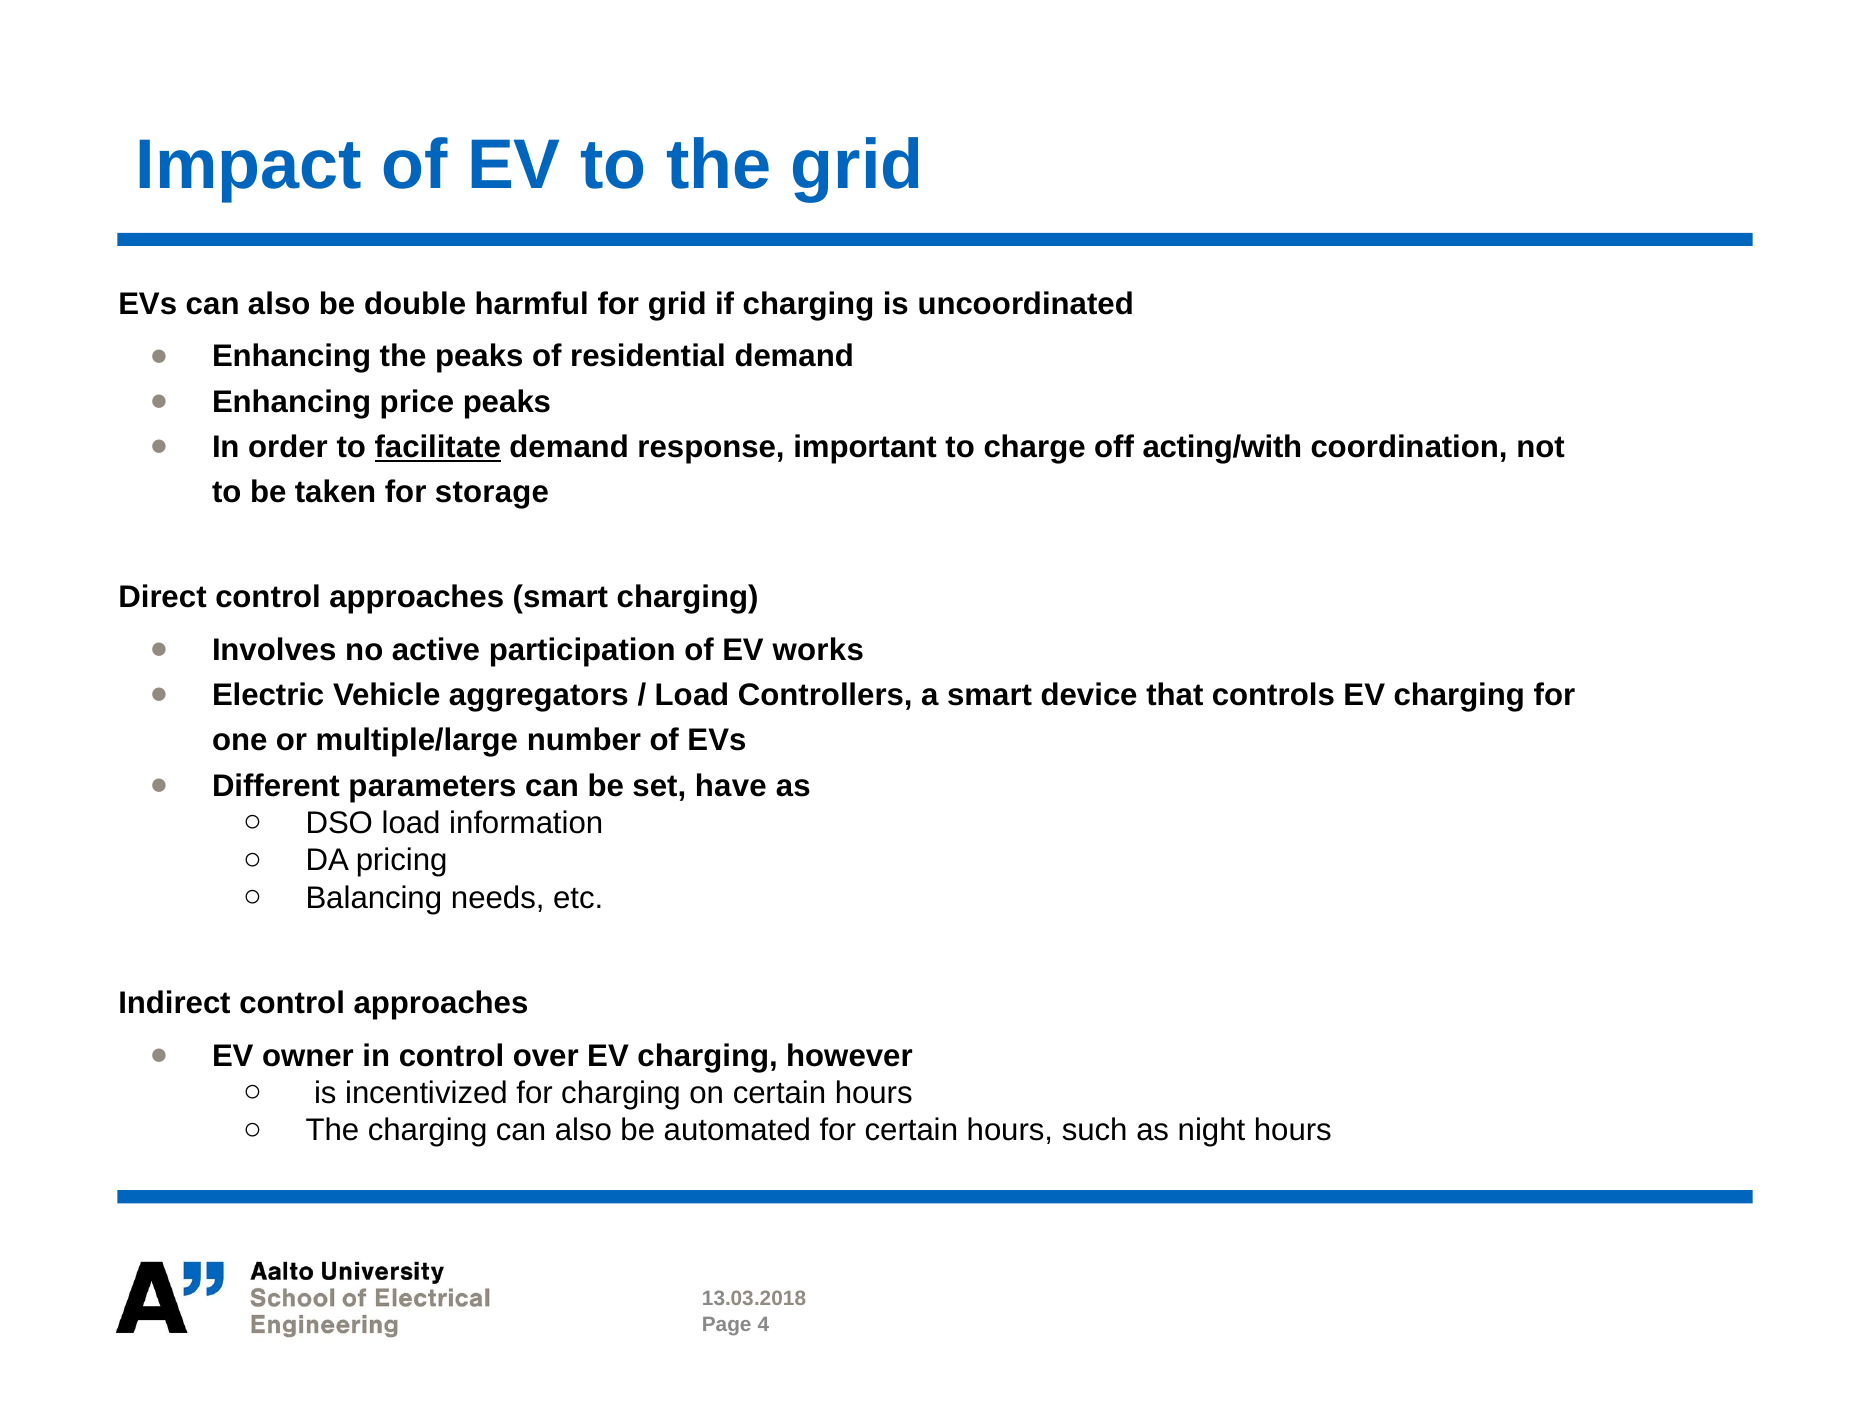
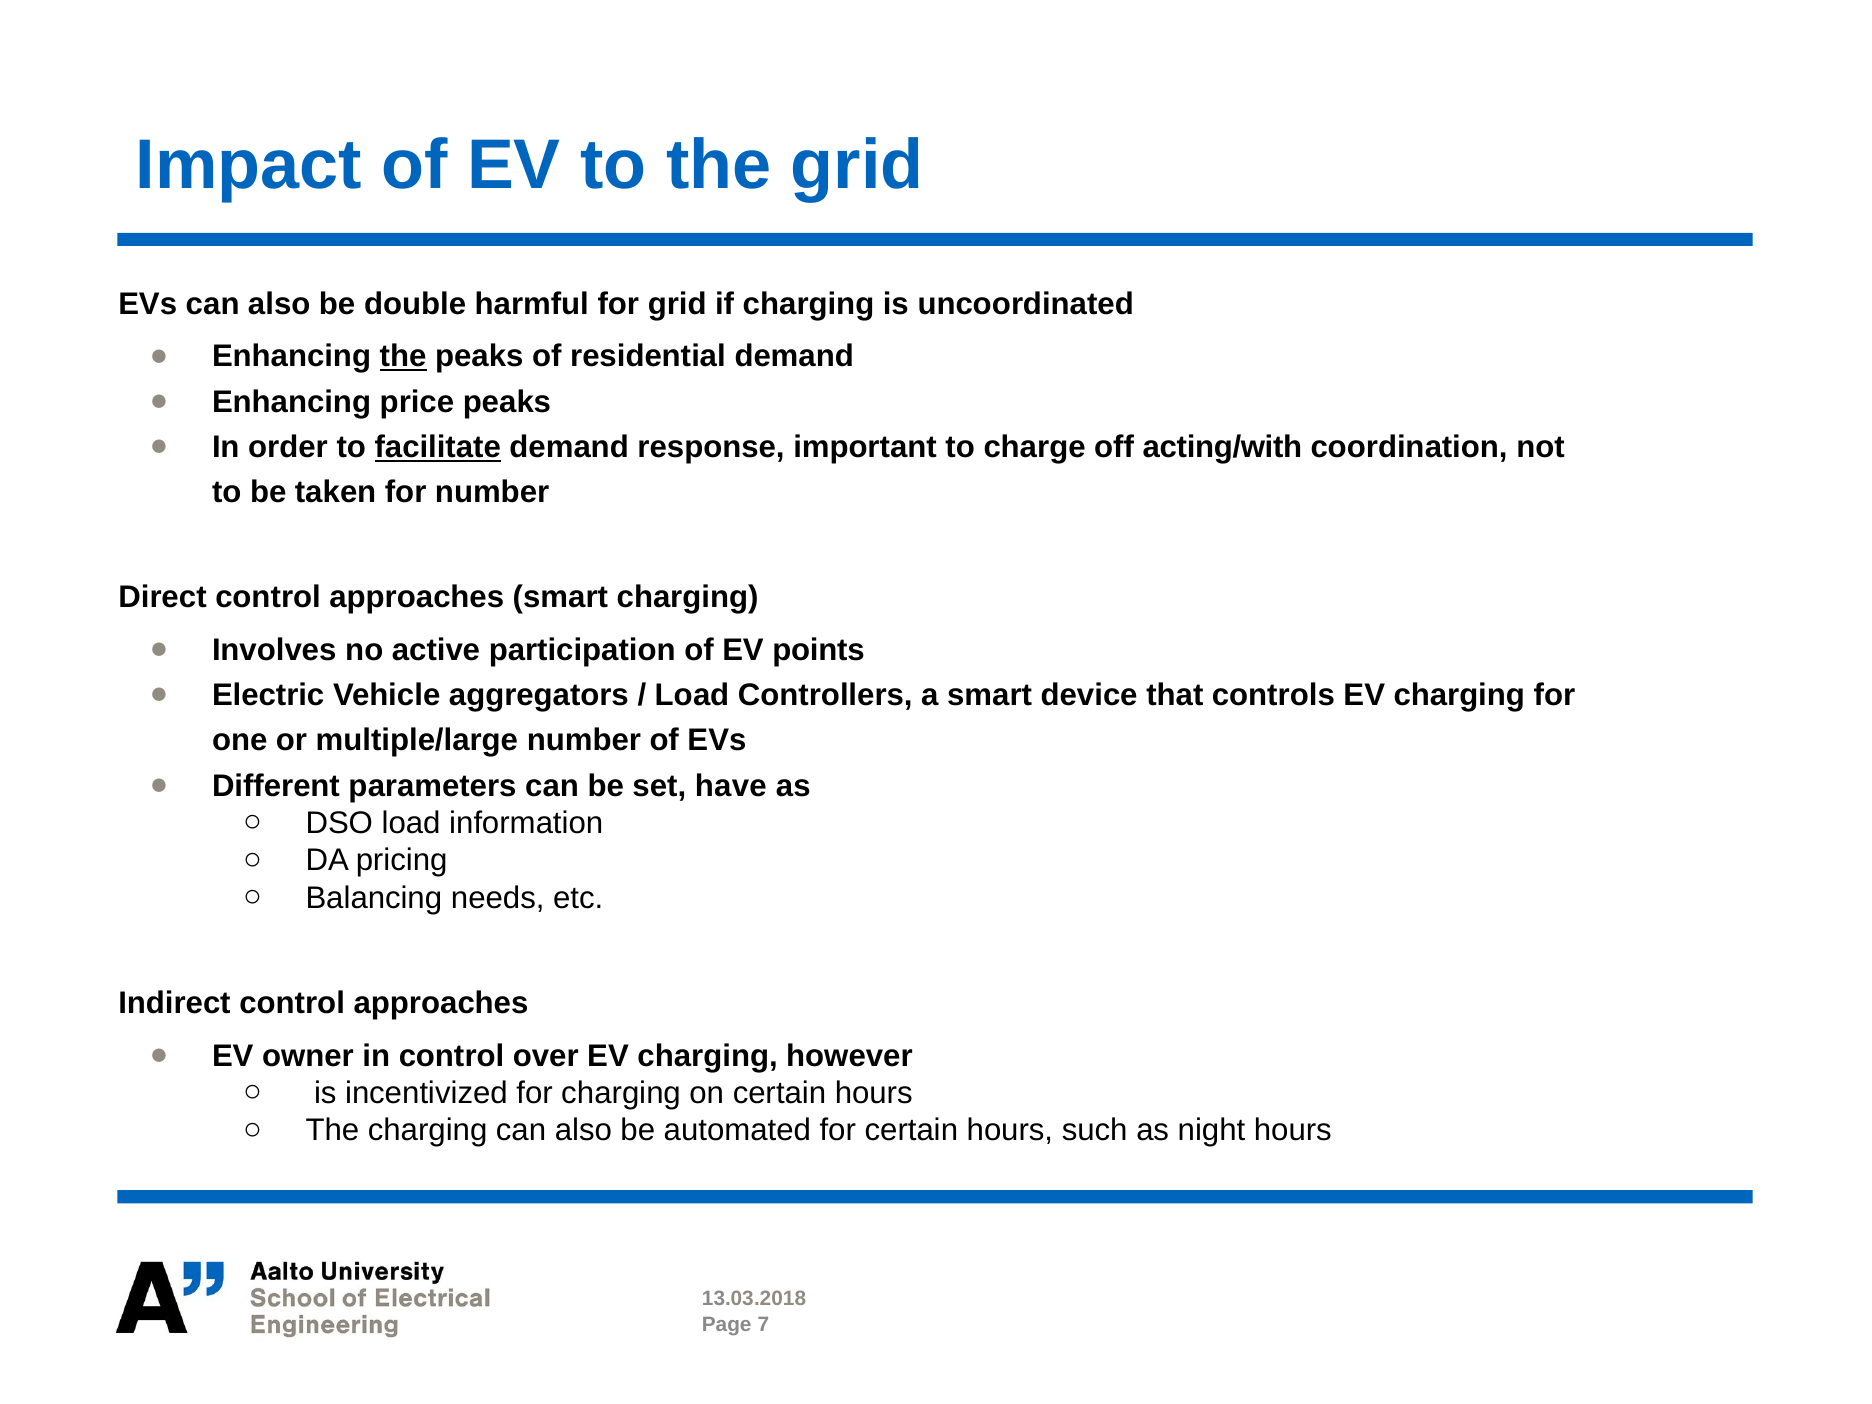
the underline: none -> present (403, 357)
for storage: storage -> number (492, 492)
works: works -> points (819, 650)
4: 4 -> 7 (763, 1325)
